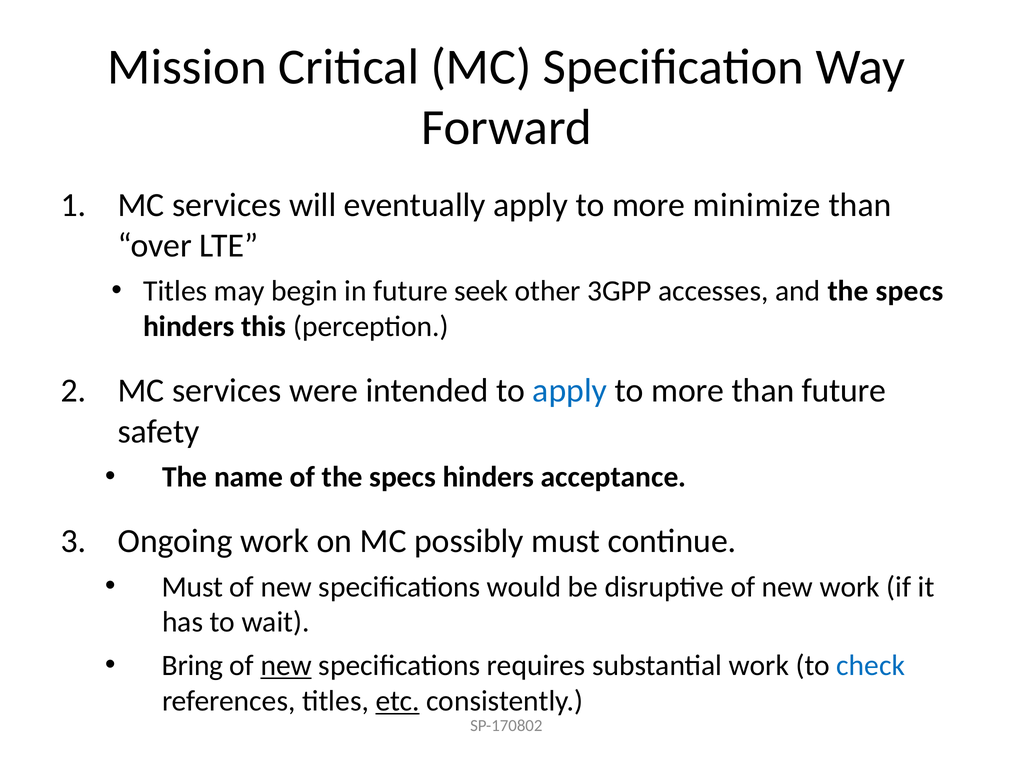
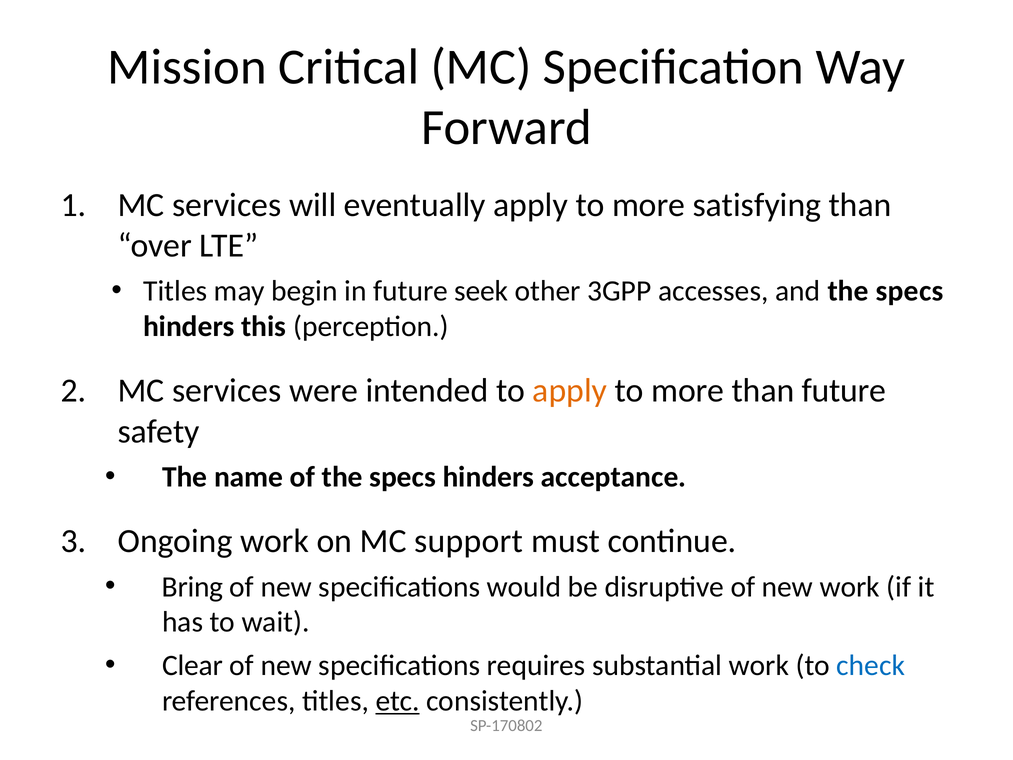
minimize: minimize -> satisfying (757, 205)
apply colour: blue -> orange (570, 391)
possibly: possibly -> support (469, 541)
Must: Must -> Bring (193, 587)
Bring: Bring -> Clear (192, 665)
new underline: present -> none (286, 665)
